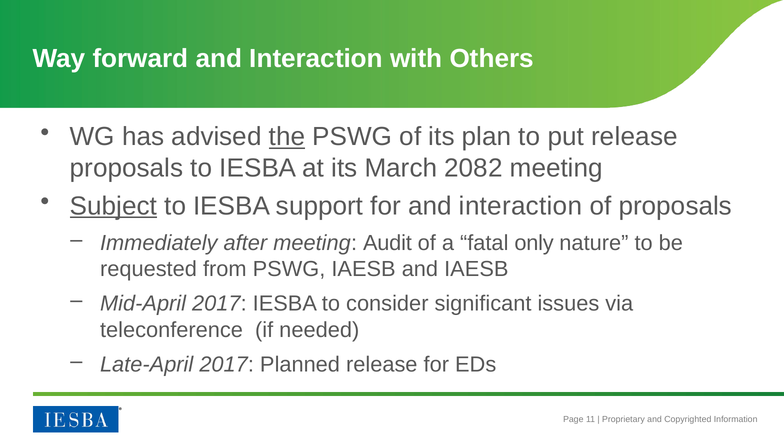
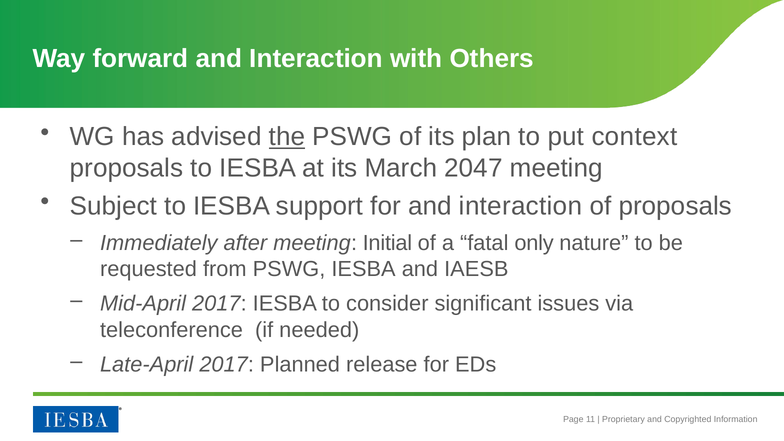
put release: release -> context (634, 137)
2082: 2082 -> 2047 (473, 168)
Subject underline: present -> none (113, 206)
Audit: Audit -> Initial (387, 243)
PSWG IAESB: IAESB -> IESBA (364, 269)
